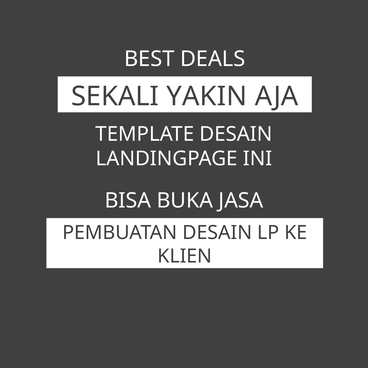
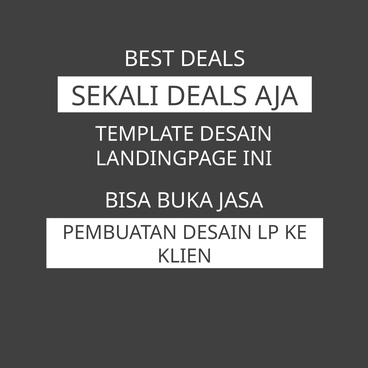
SEKALI YAKIN: YAKIN -> DEALS (207, 96)
